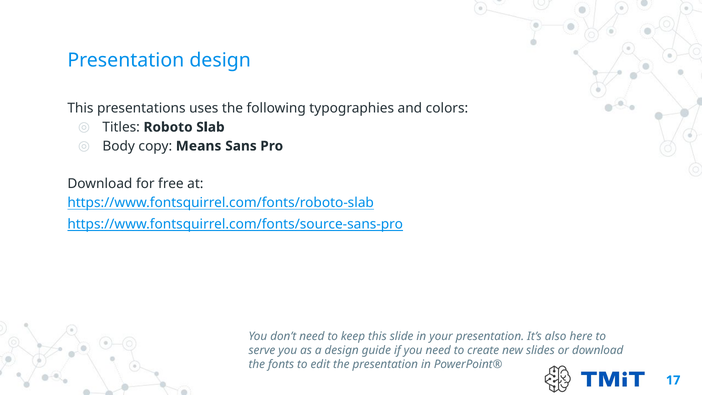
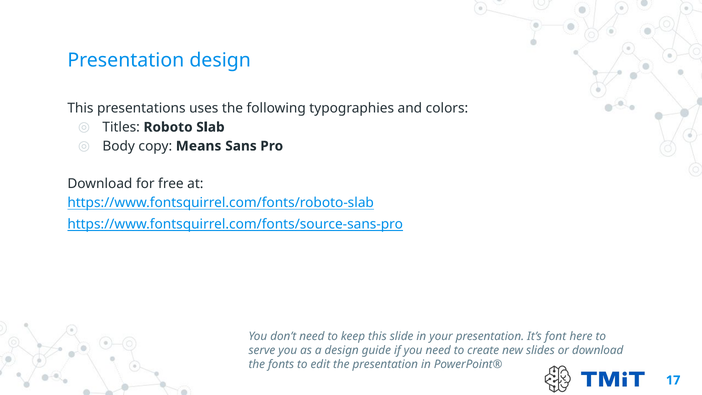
also: also -> font (556, 336)
